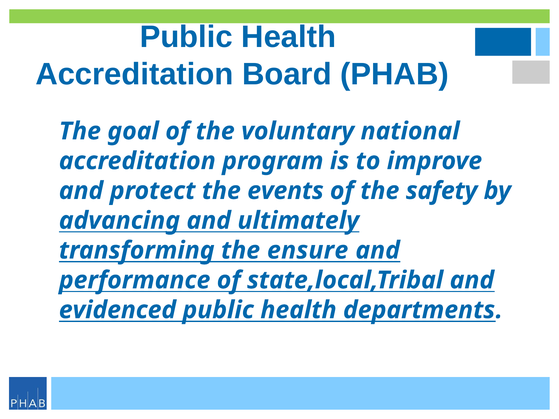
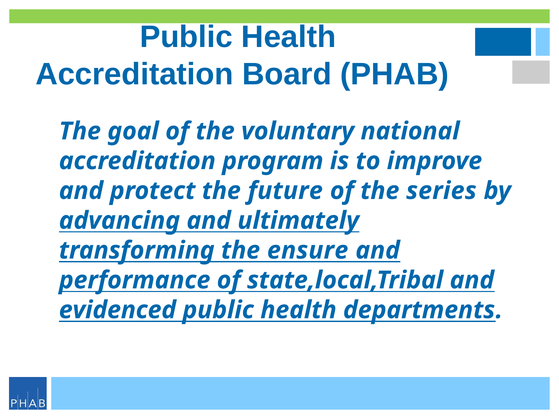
events: events -> future (285, 191)
safety: safety -> series (441, 191)
